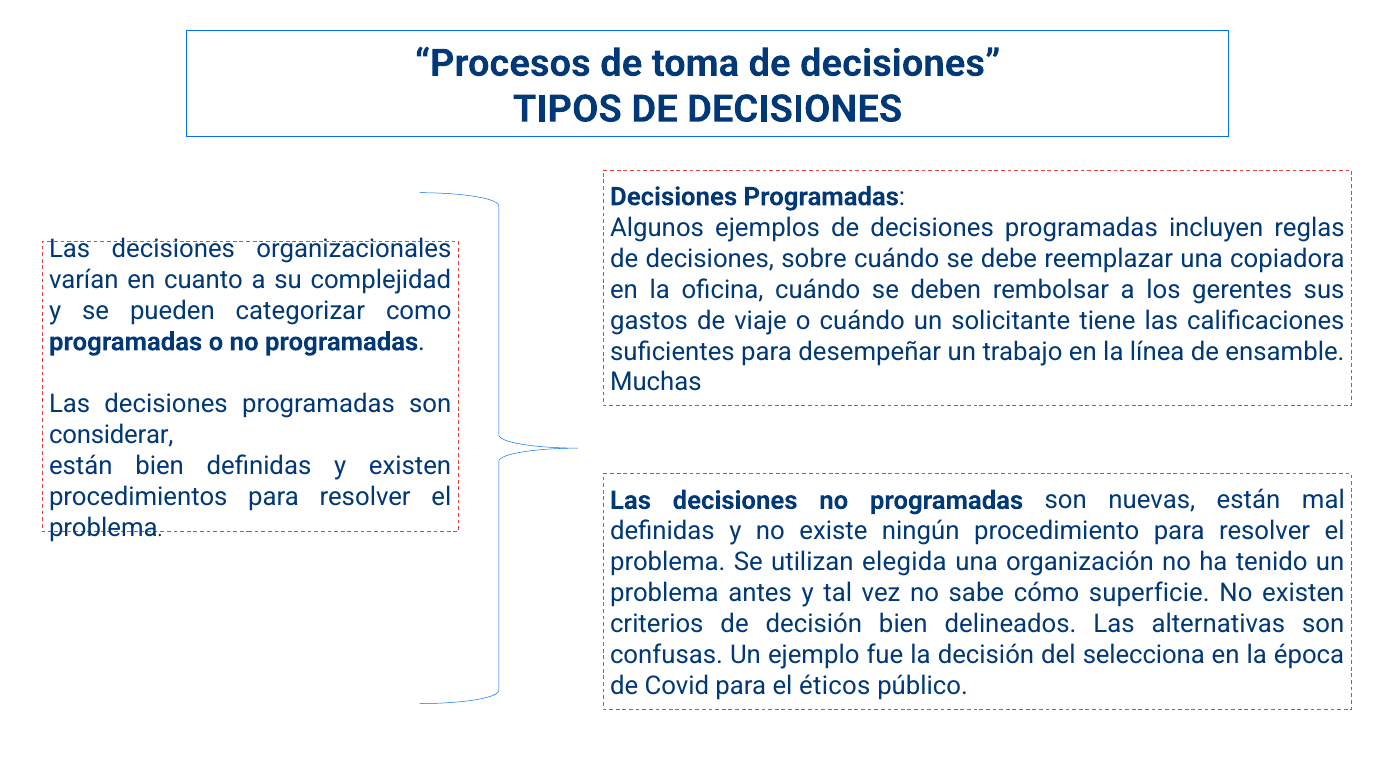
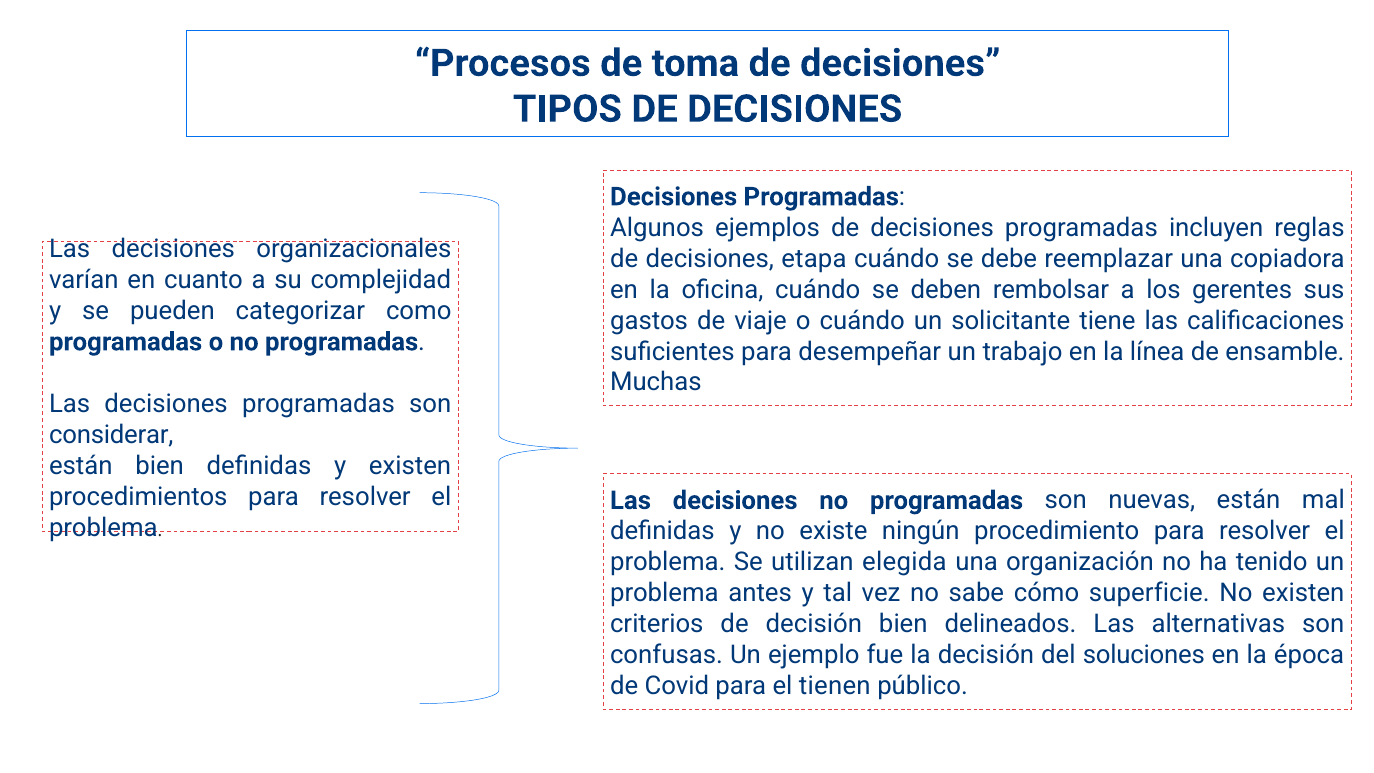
sobre: sobre -> etapa (814, 259)
selecciona: selecciona -> soluciones (1144, 655)
éticos: éticos -> tienen (835, 686)
